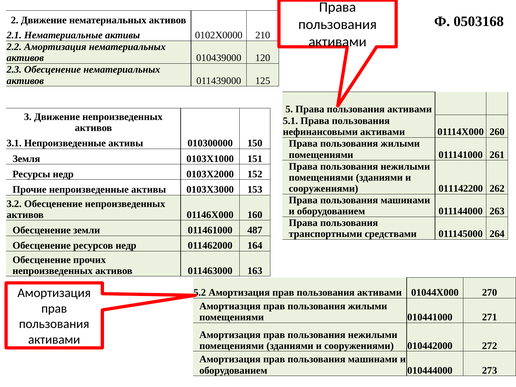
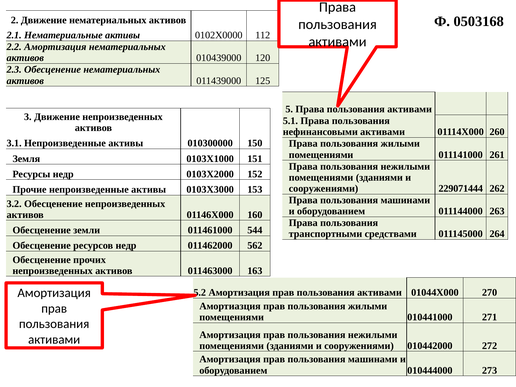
210: 210 -> 112 (263, 35)
011142200: 011142200 -> 229071444 (461, 189)
487: 487 -> 544 (255, 230)
164: 164 -> 562 (255, 246)
